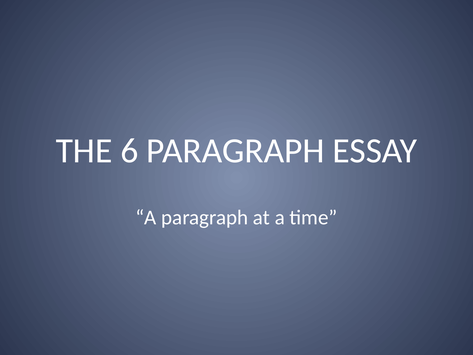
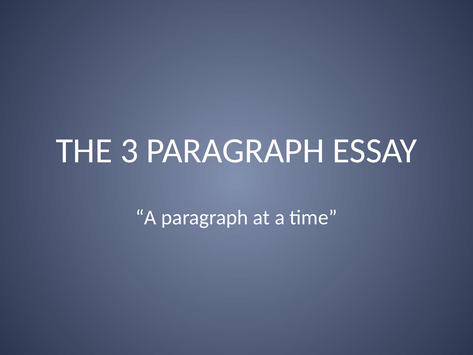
6: 6 -> 3 (129, 151)
